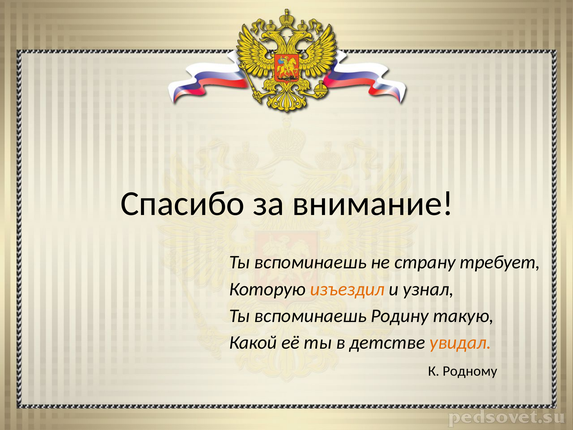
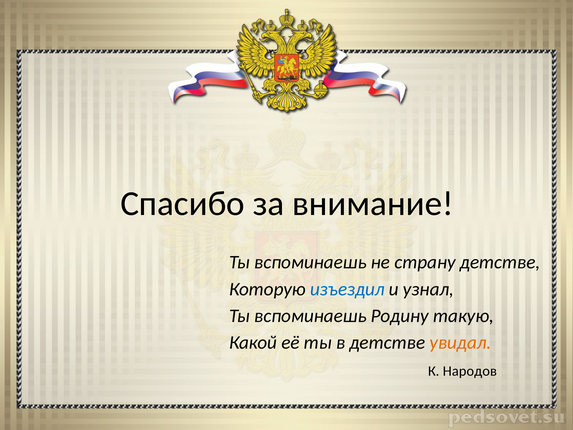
страну требует: требует -> детстве (500, 262)
изъездил colour: orange -> blue (347, 289)
Родному: Родному -> Народов (470, 371)
